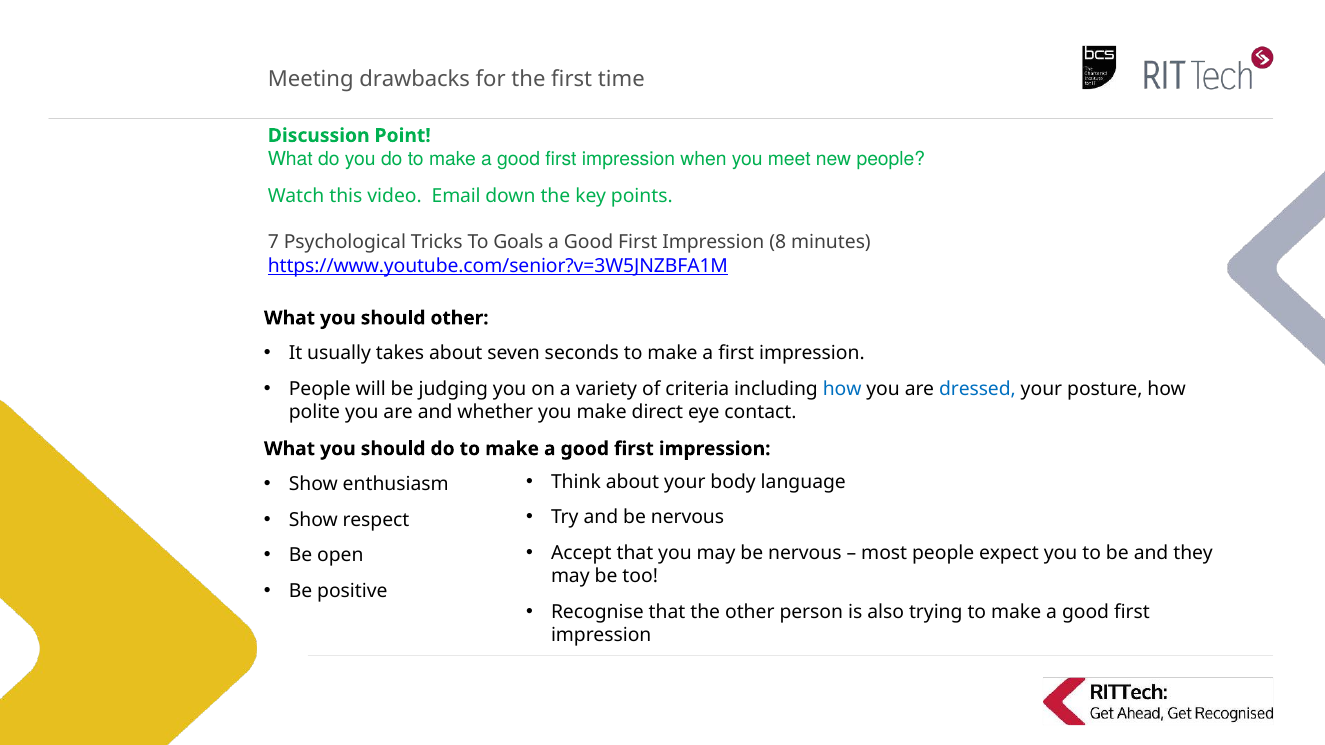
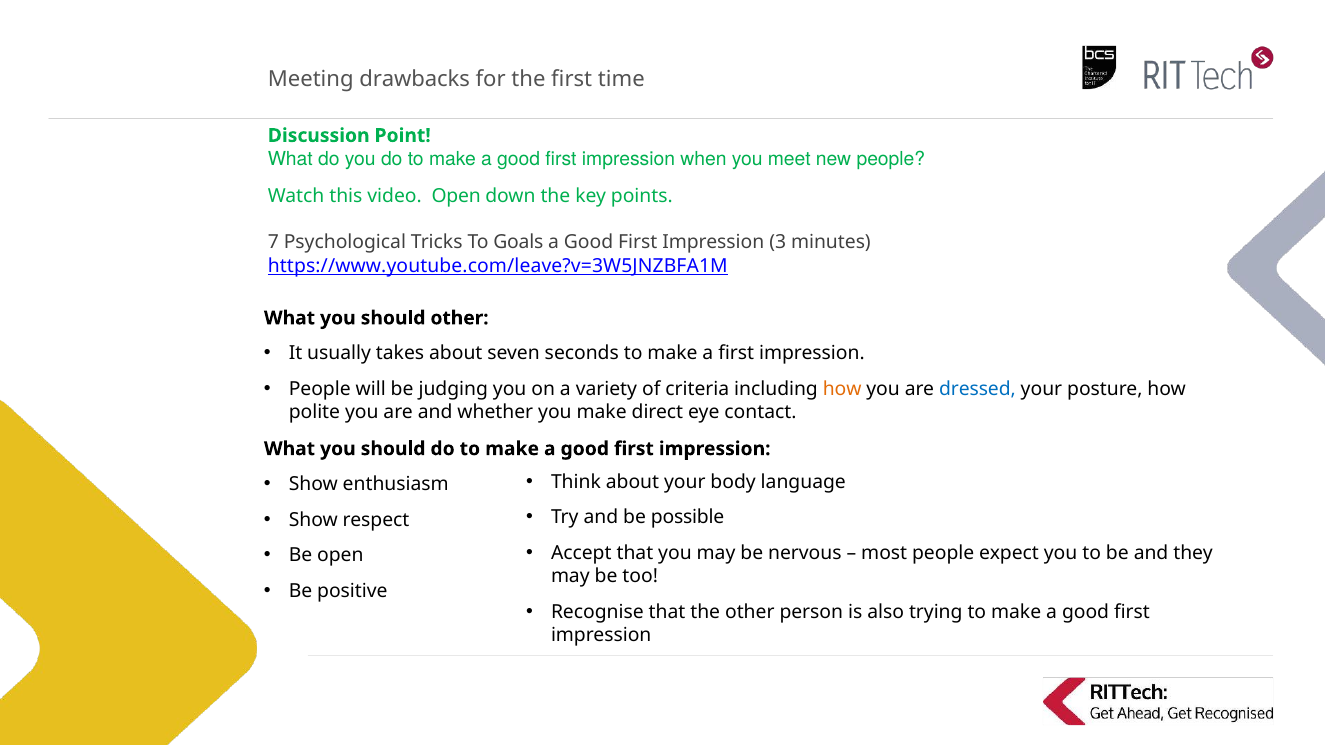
video Email: Email -> Open (456, 196)
8: 8 -> 3 (778, 243)
https://www.youtube.com/senior?v=3W5JNZBFA1M: https://www.youtube.com/senior?v=3W5JNZBFA1M -> https://www.youtube.com/leave?v=3W5JNZBFA1M (498, 266)
how colour: blue -> orange (842, 389)
and be nervous: nervous -> possible (688, 518)
